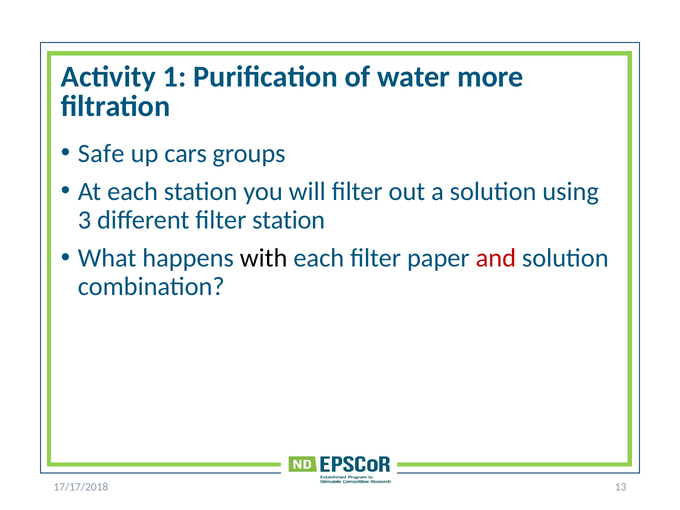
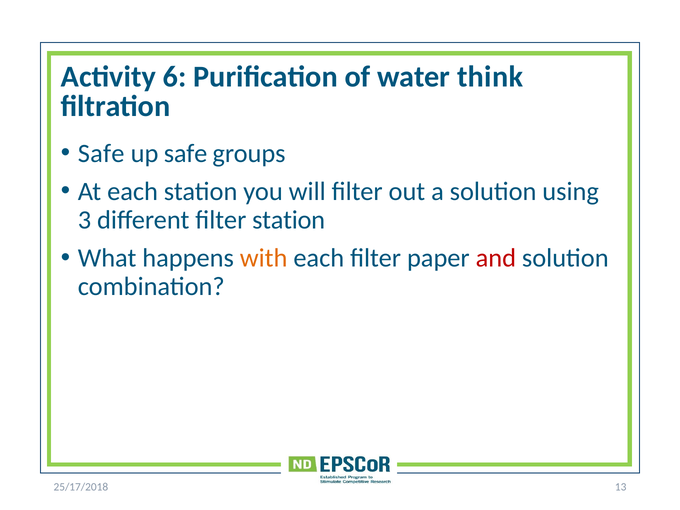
1: 1 -> 6 (175, 77)
more: more -> think (490, 77)
up cars: cars -> safe (186, 153)
with colour: black -> orange (264, 258)
17/17/2018: 17/17/2018 -> 25/17/2018 (81, 487)
